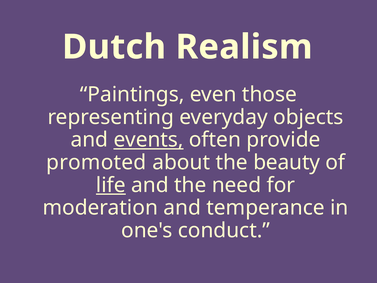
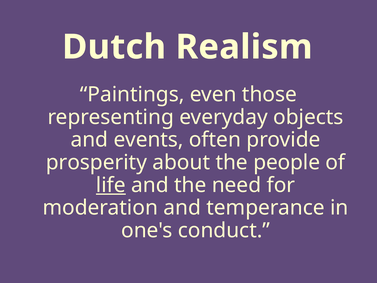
events underline: present -> none (149, 140)
promoted: promoted -> prosperity (96, 162)
beauty: beauty -> people (287, 162)
